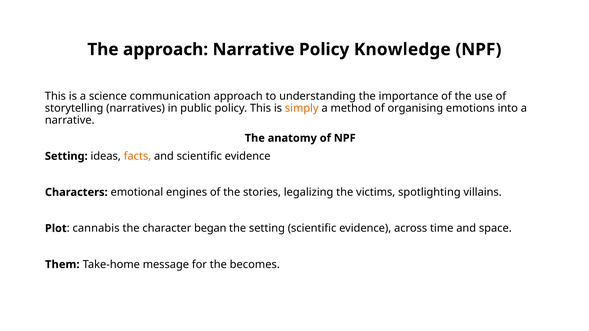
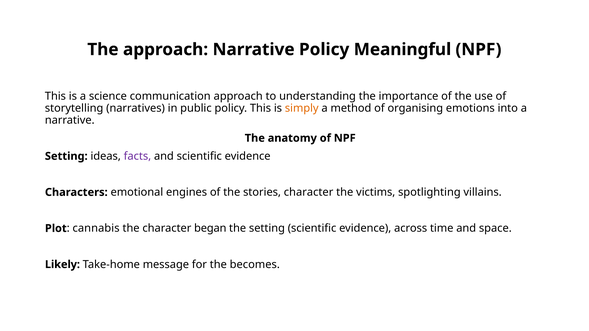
Knowledge: Knowledge -> Meaningful (402, 50)
facts colour: orange -> purple (137, 156)
stories legalizing: legalizing -> character (309, 192)
Them: Them -> Likely (62, 265)
